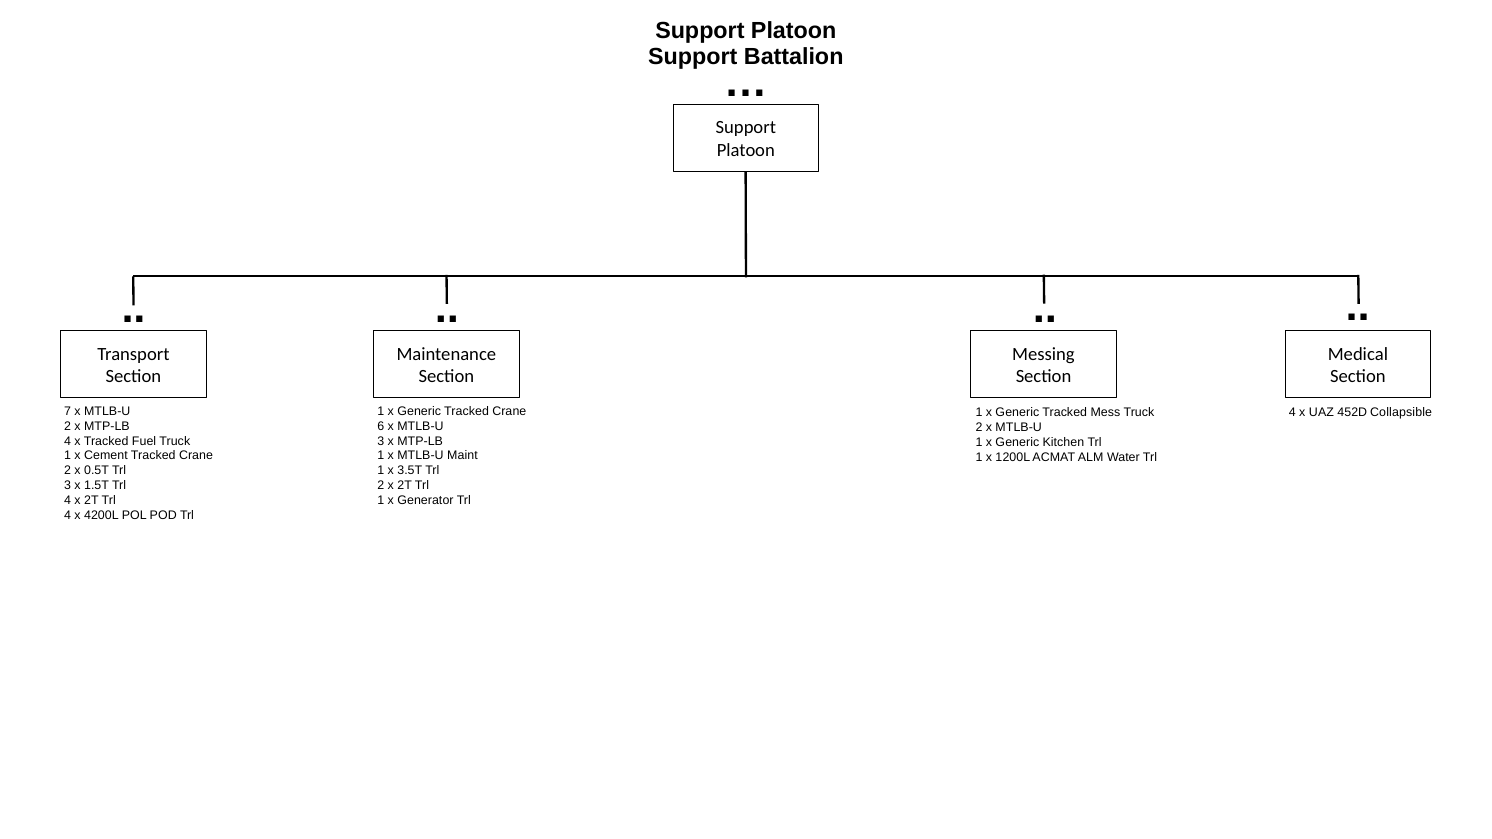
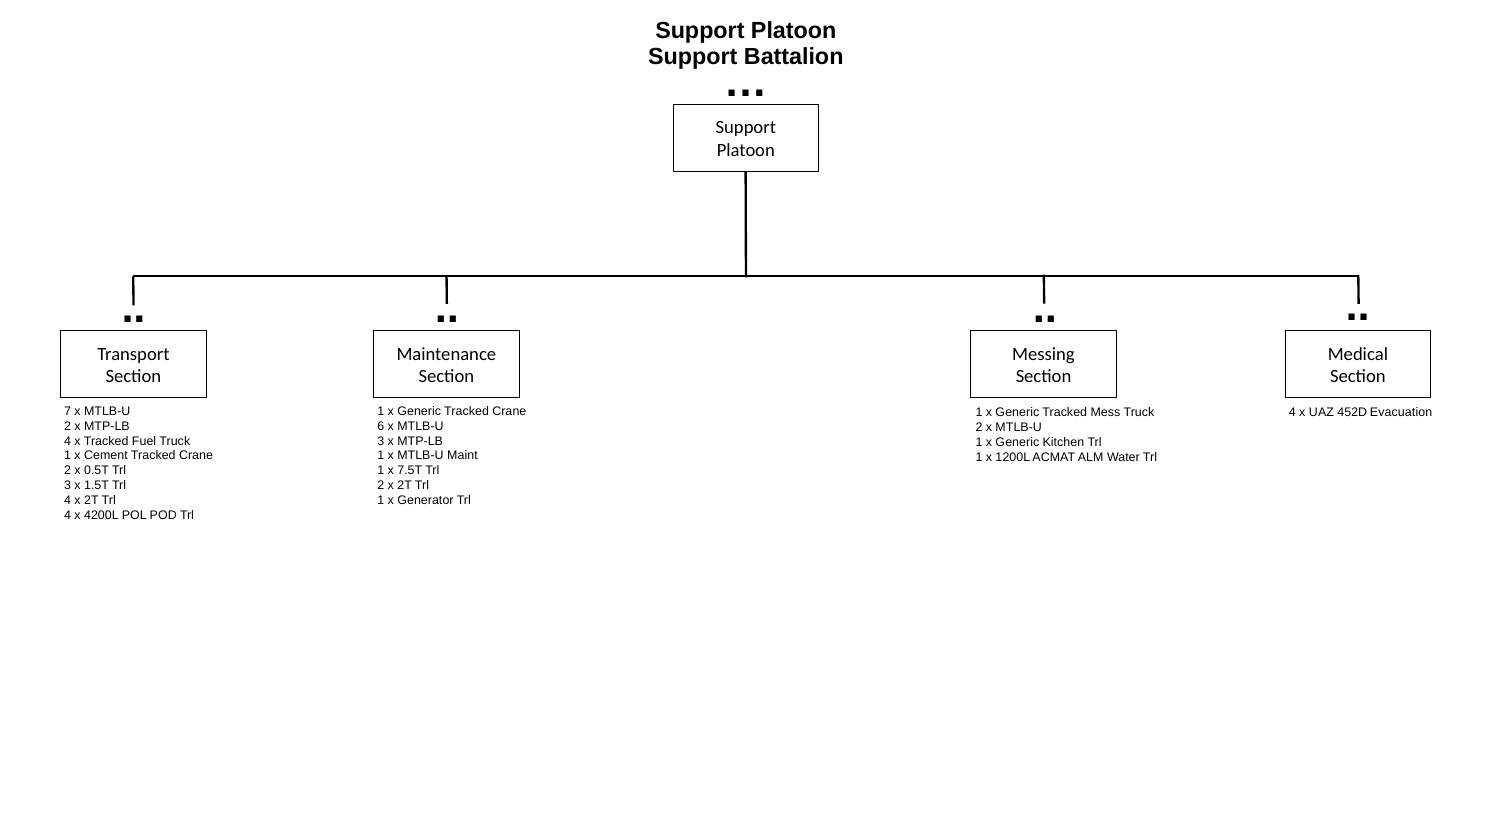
Collapsible: Collapsible -> Evacuation (1401, 412)
3.5T: 3.5T -> 7.5T (410, 471)
